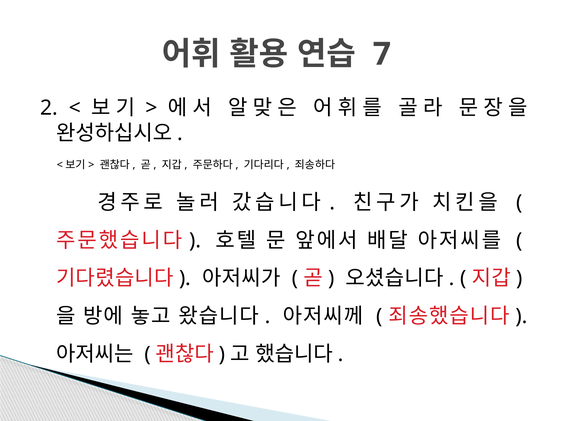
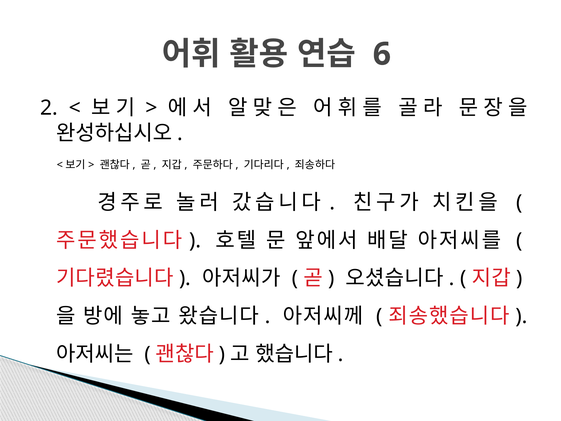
7: 7 -> 6 (382, 54)
